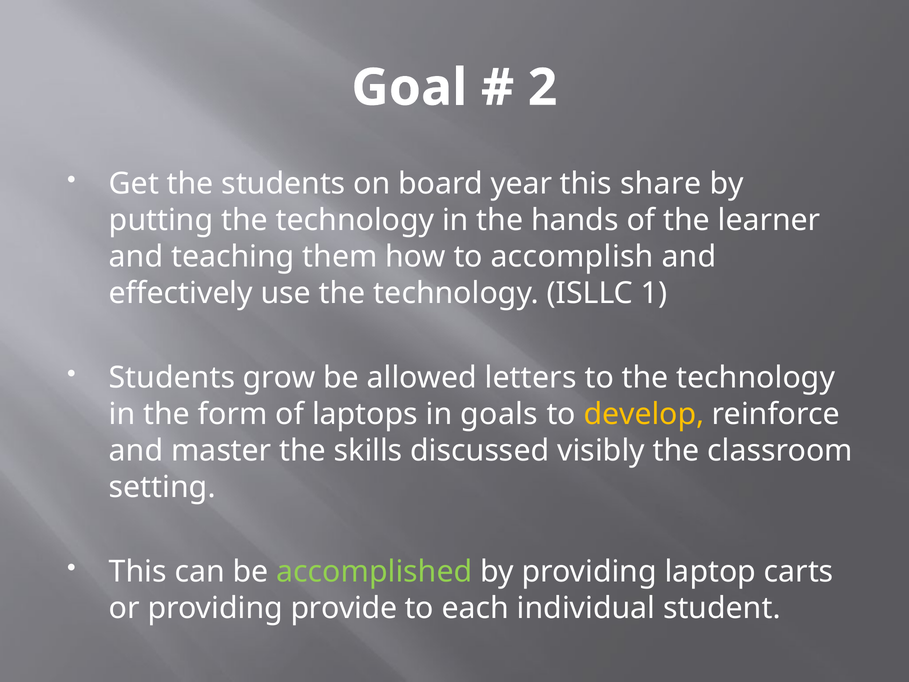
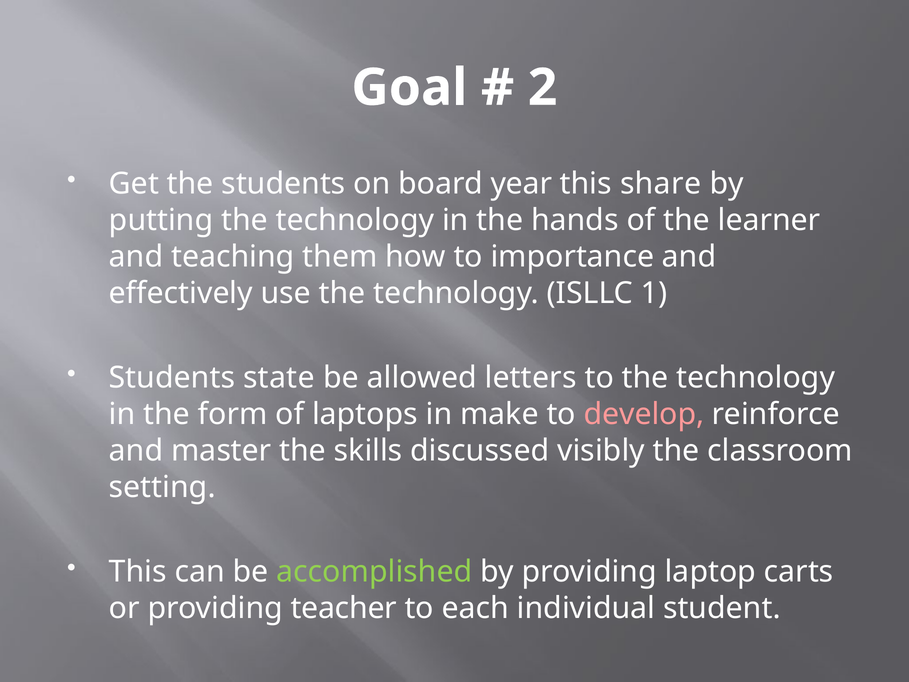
accomplish: accomplish -> importance (572, 257)
grow: grow -> state (279, 378)
goals: goals -> make (499, 414)
develop colour: yellow -> pink (644, 414)
provide: provide -> teacher (344, 608)
